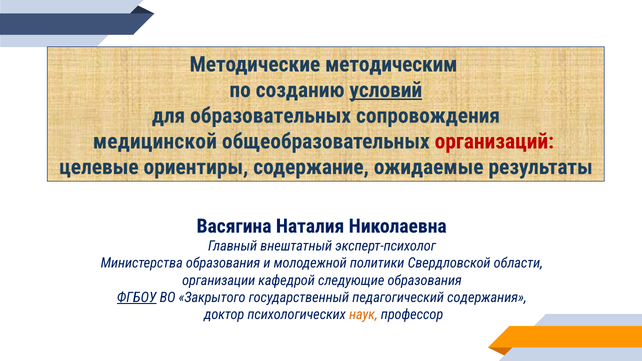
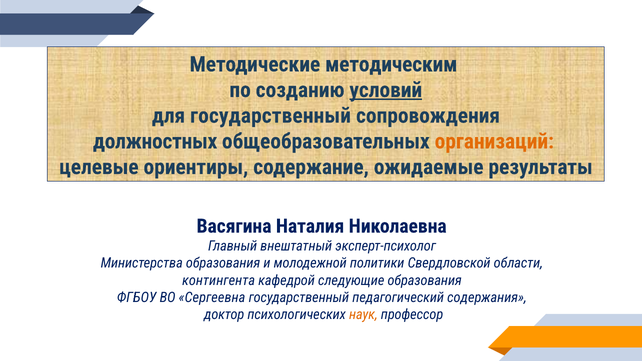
для образовательных: образовательных -> государственный (271, 116)
медицинской: медицинской -> должностных (155, 141)
организаций colour: red -> orange (494, 141)
организации: организации -> контингента (219, 280)
ФГБОУ underline: present -> none (137, 298)
Закрытого: Закрытого -> Сергеевна (212, 298)
